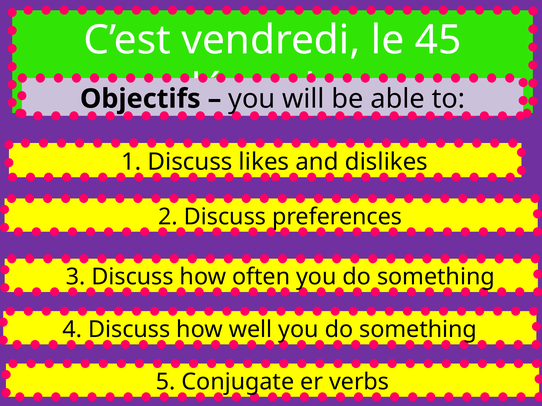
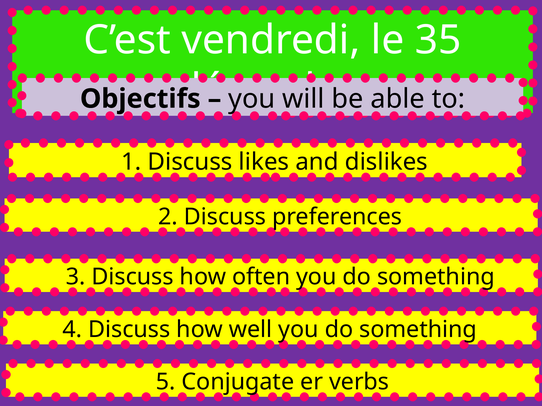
45: 45 -> 35 (438, 40)
